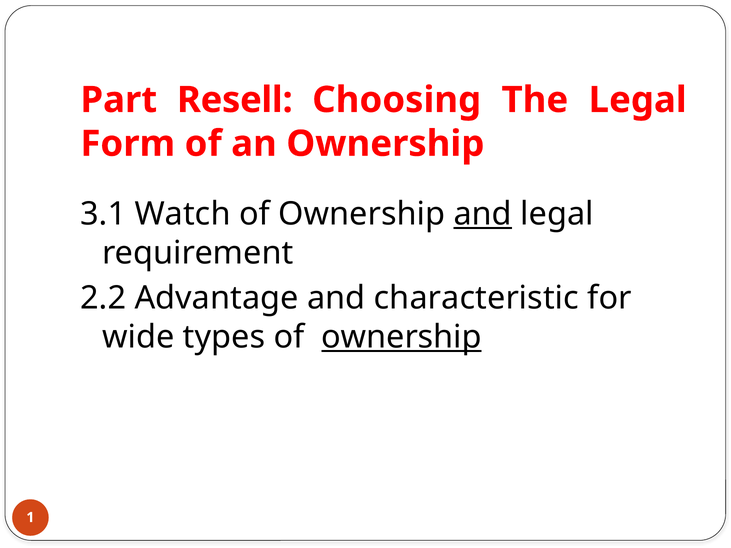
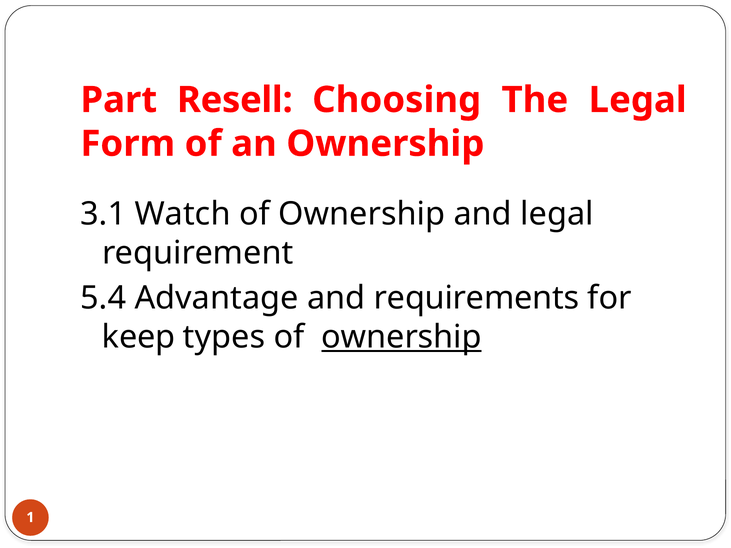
and underline: present -> none (483, 214)
2.2: 2.2 -> 5.4 (103, 298)
characteristic: characteristic -> requirements (476, 298)
wide: wide -> keep (138, 337)
